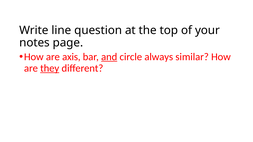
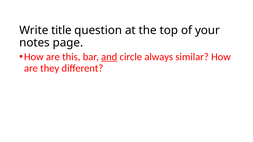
line: line -> title (61, 30)
axis: axis -> this (71, 57)
they underline: present -> none (50, 68)
